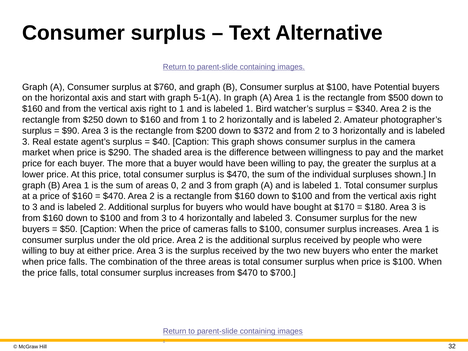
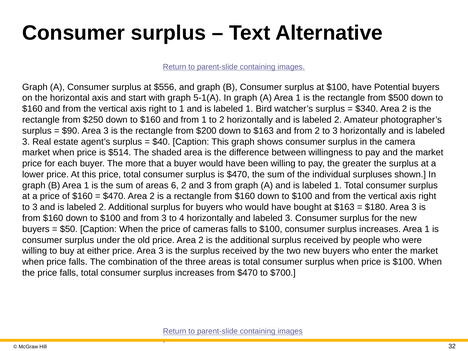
$760: $760 -> $556 (165, 87)
to $372: $372 -> $163 (264, 131)
$290: $290 -> $514 (120, 153)
0: 0 -> 6 (175, 185)
at $170: $170 -> $163 (344, 207)
